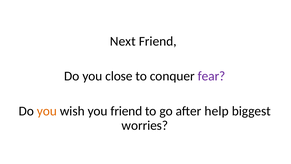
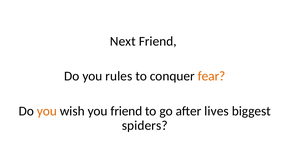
close: close -> rules (119, 76)
fear colour: purple -> orange (212, 76)
help: help -> lives (217, 111)
worries: worries -> spiders (145, 125)
